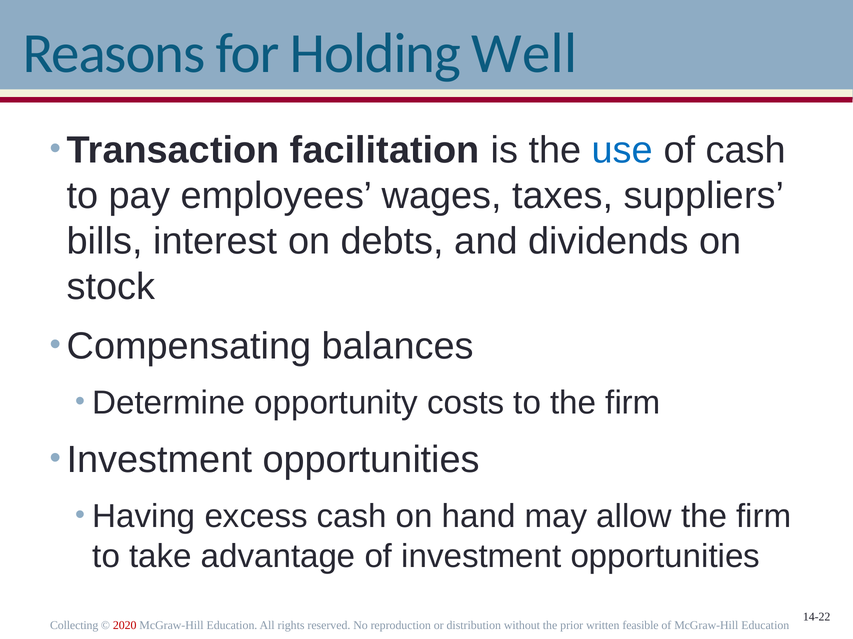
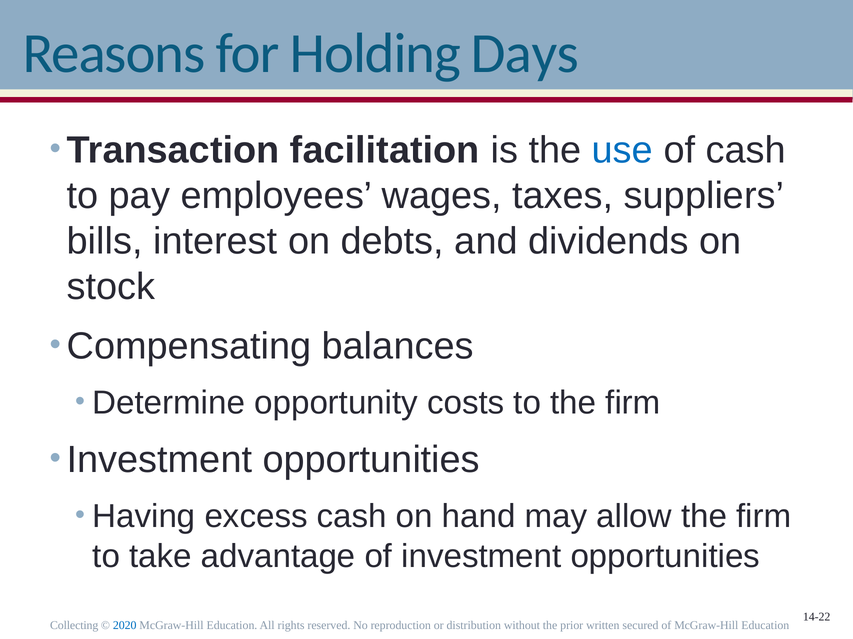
Well: Well -> Days (525, 53)
2020 colour: red -> blue (125, 626)
feasible: feasible -> secured (640, 626)
